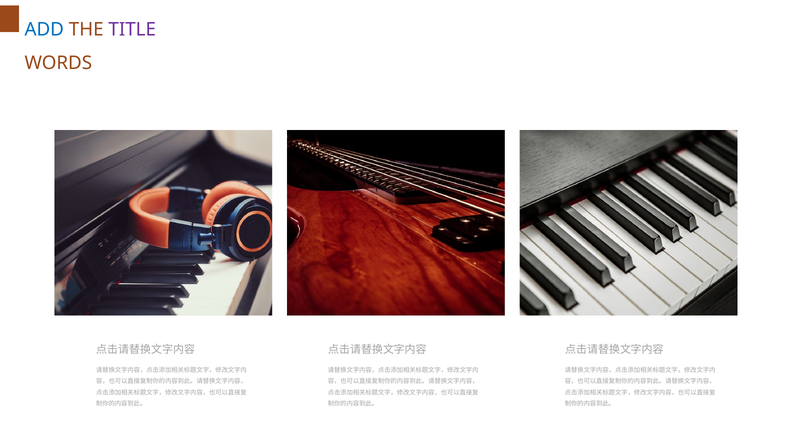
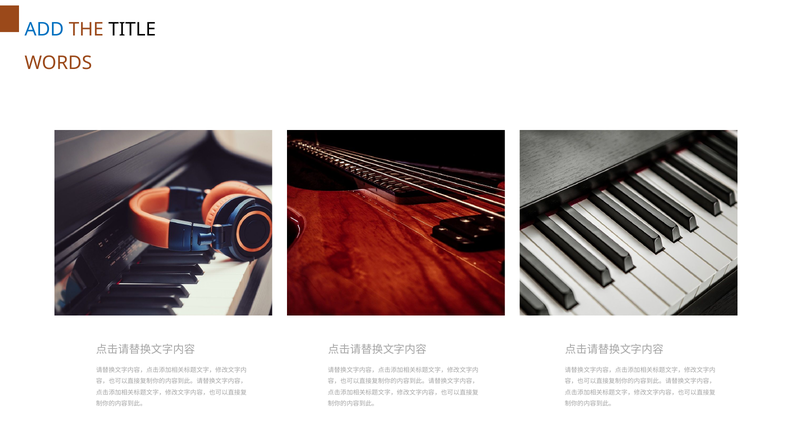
TITLE colour: purple -> black (132, 29)
